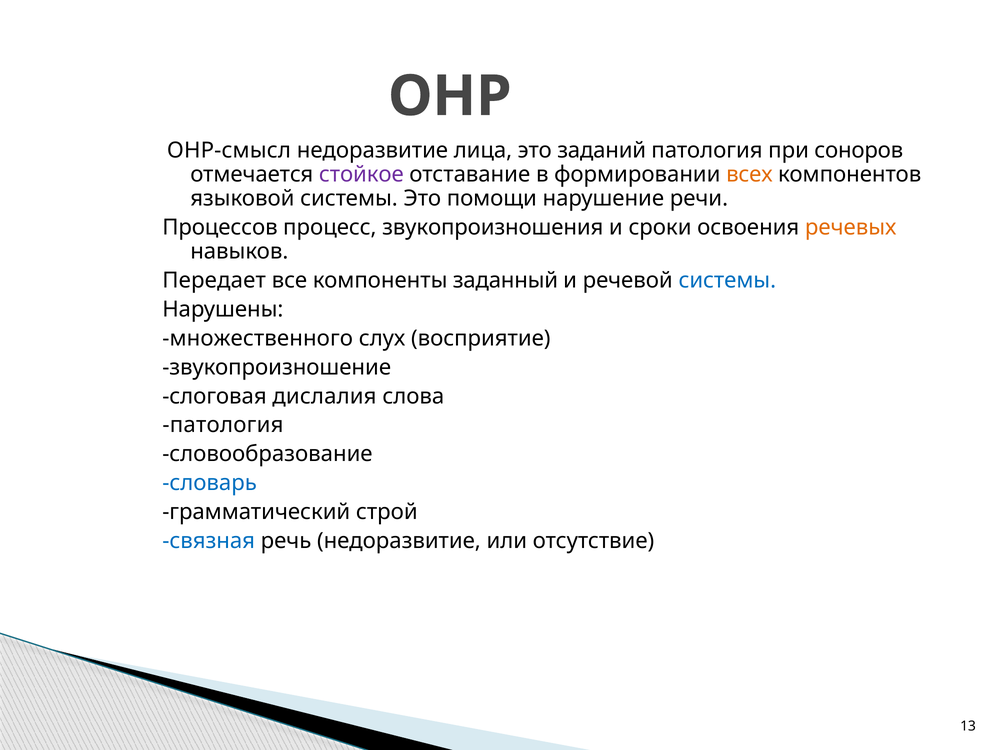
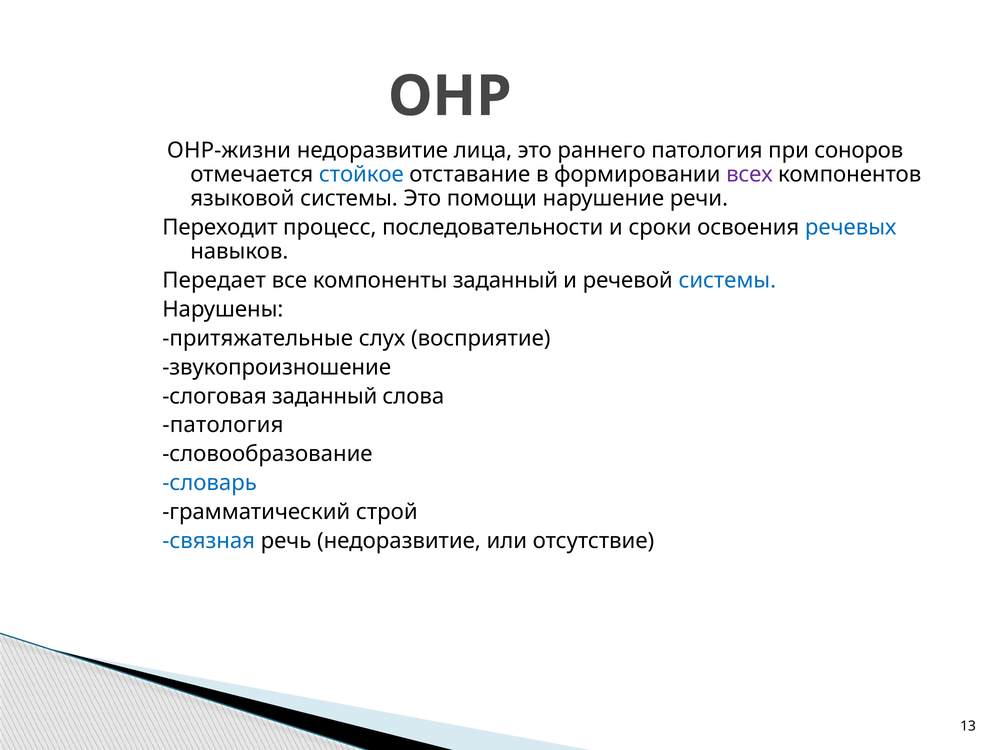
ОНР-смысл: ОНР-смысл -> ОНР-жизни (229, 151)
заданий: заданий -> раннего (602, 151)
стойкое colour: purple -> blue (361, 175)
всех colour: orange -> purple (749, 175)
Процессов: Процессов -> Переходит (220, 228)
звукопроизношения: звукопроизношения -> последовательности (493, 228)
речевых colour: orange -> blue (851, 228)
множественного: множественного -> притяжательные (258, 338)
слоговая дислалия: дислалия -> заданный (325, 396)
